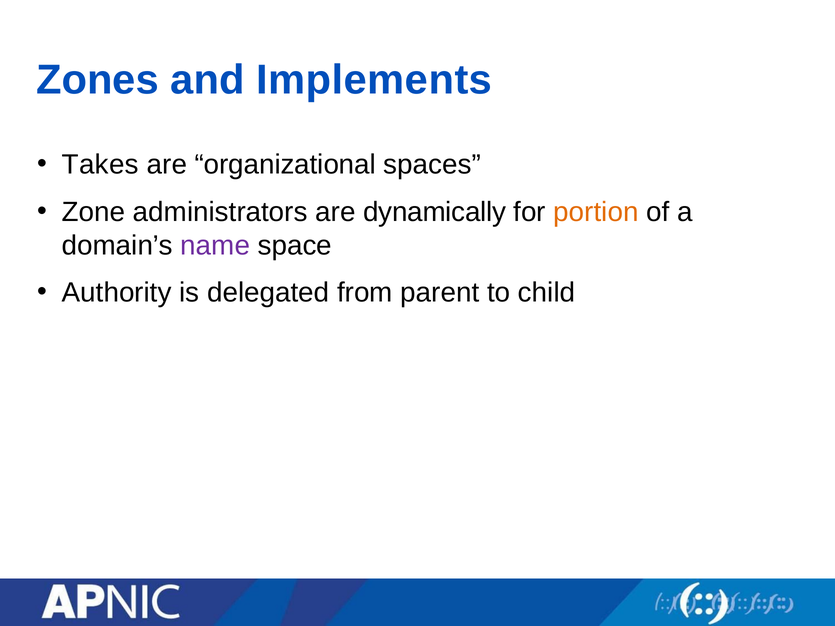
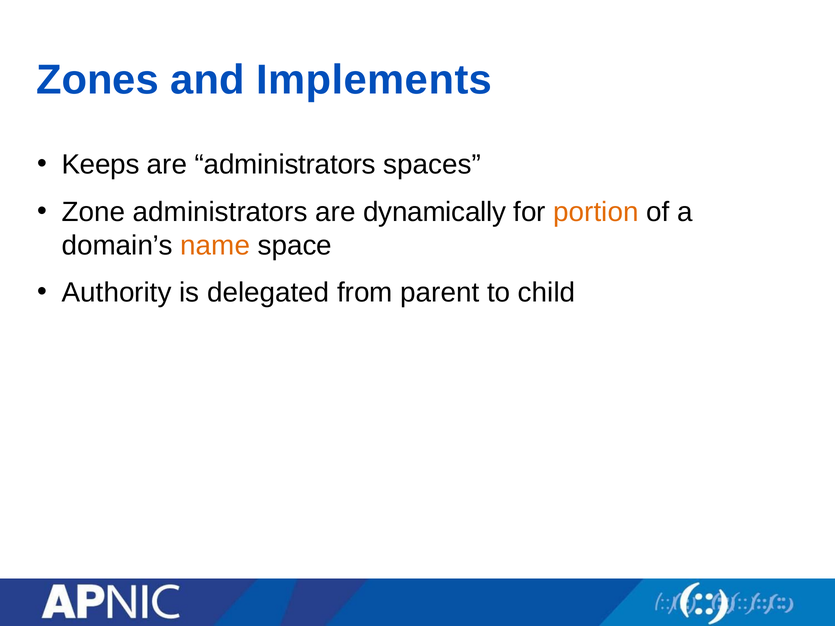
Takes: Takes -> Keeps (101, 165)
are organizational: organizational -> administrators (285, 165)
name colour: purple -> orange (215, 245)
